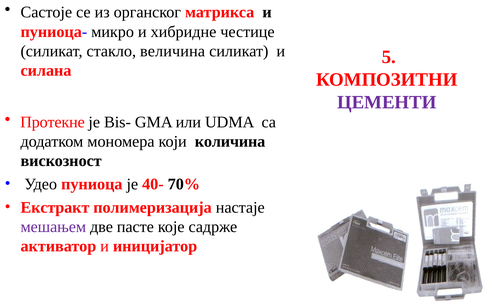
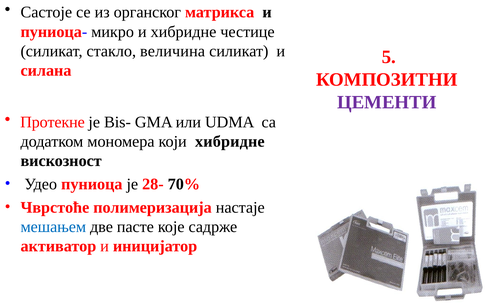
који количина: количина -> хибридне (230, 142)
40-: 40- -> 28- (153, 184)
Екстракт: Екстракт -> Чврстоће (55, 208)
мешањем colour: purple -> blue (53, 227)
